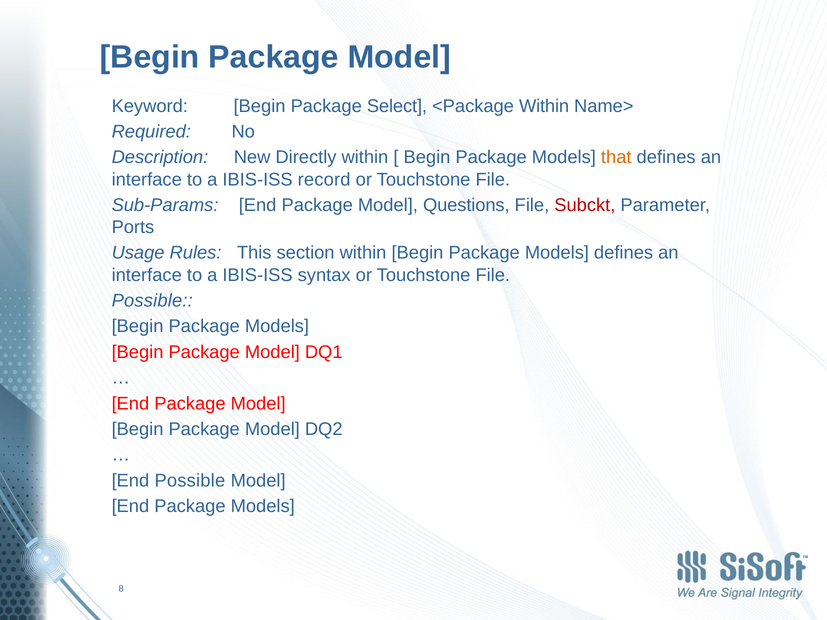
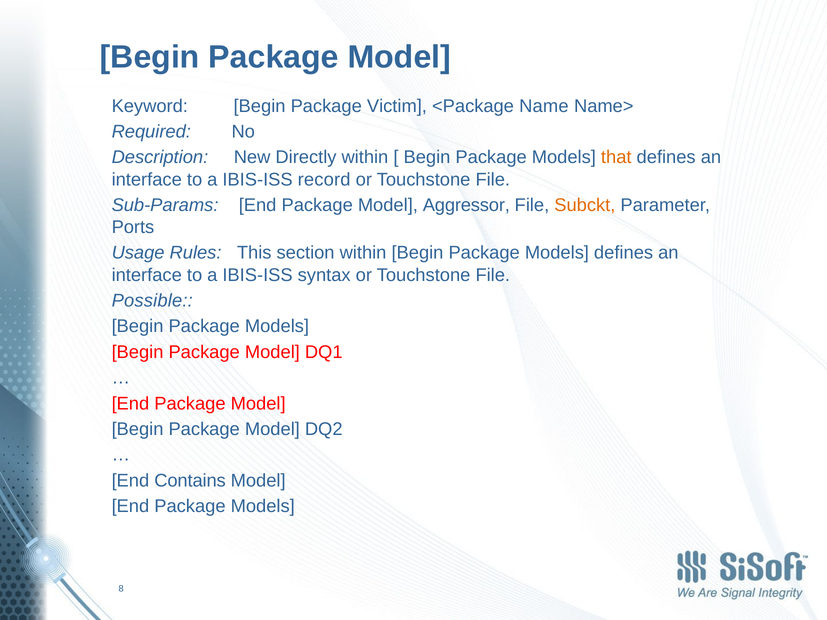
Select: Select -> Victim (397, 106)
<Package Within: Within -> Name (544, 106)
Questions: Questions -> Aggressor (466, 205)
Subckt colour: red -> orange (585, 205)
End Possible: Possible -> Contains (190, 481)
